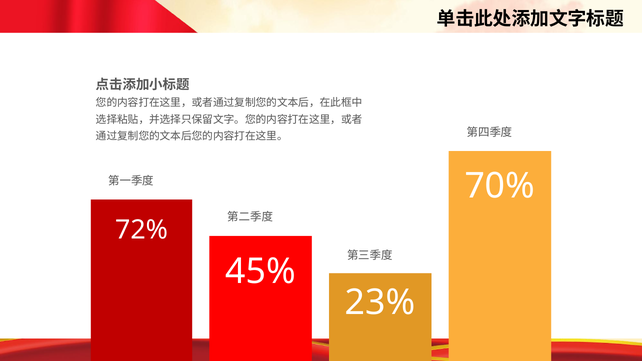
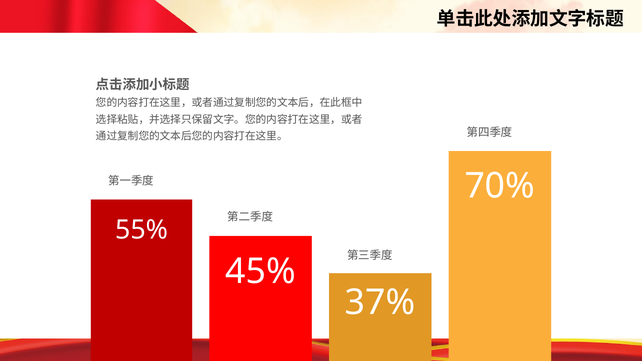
72%: 72% -> 55% (142, 230)
23%: 23% -> 37% (380, 302)
